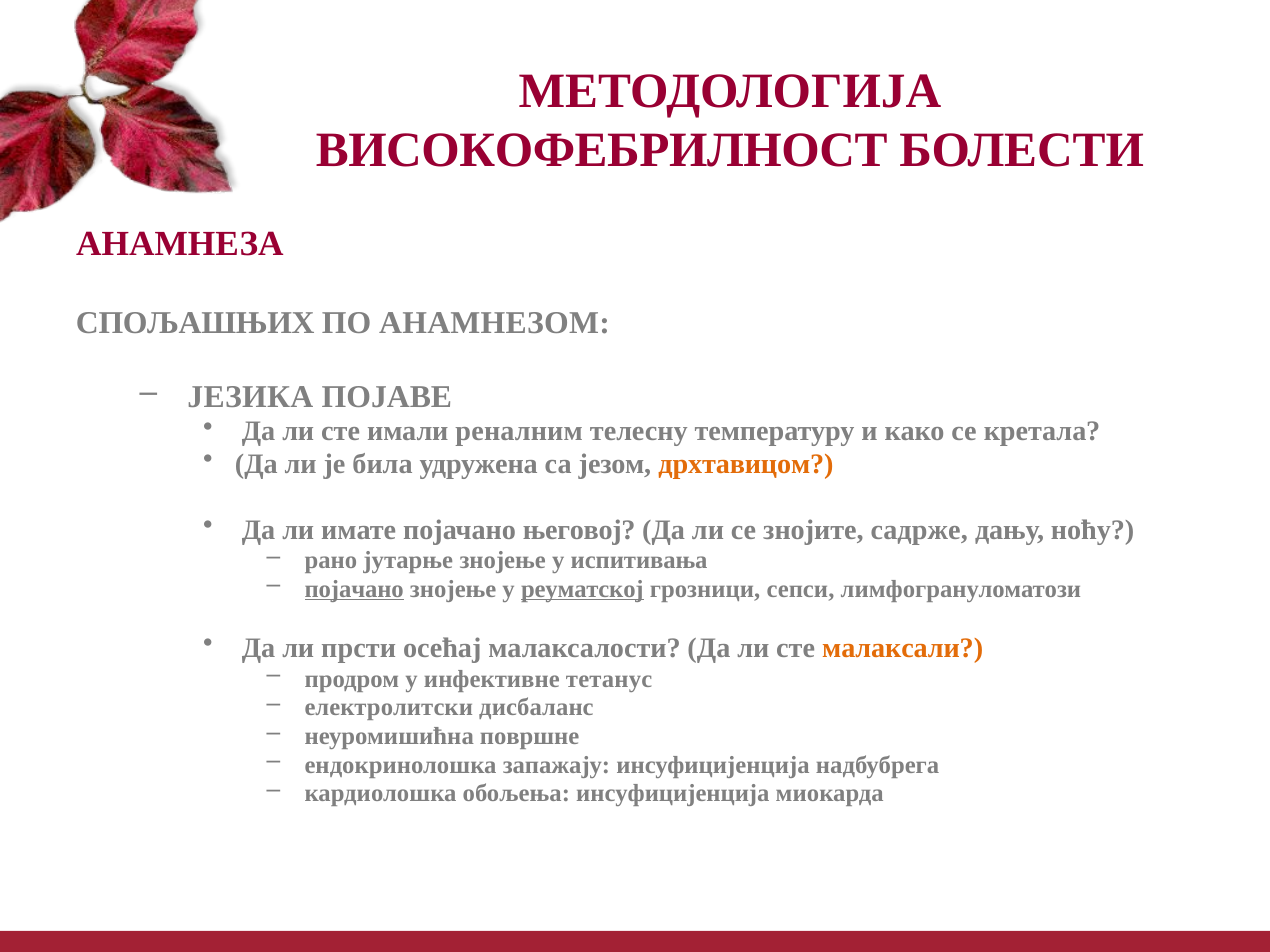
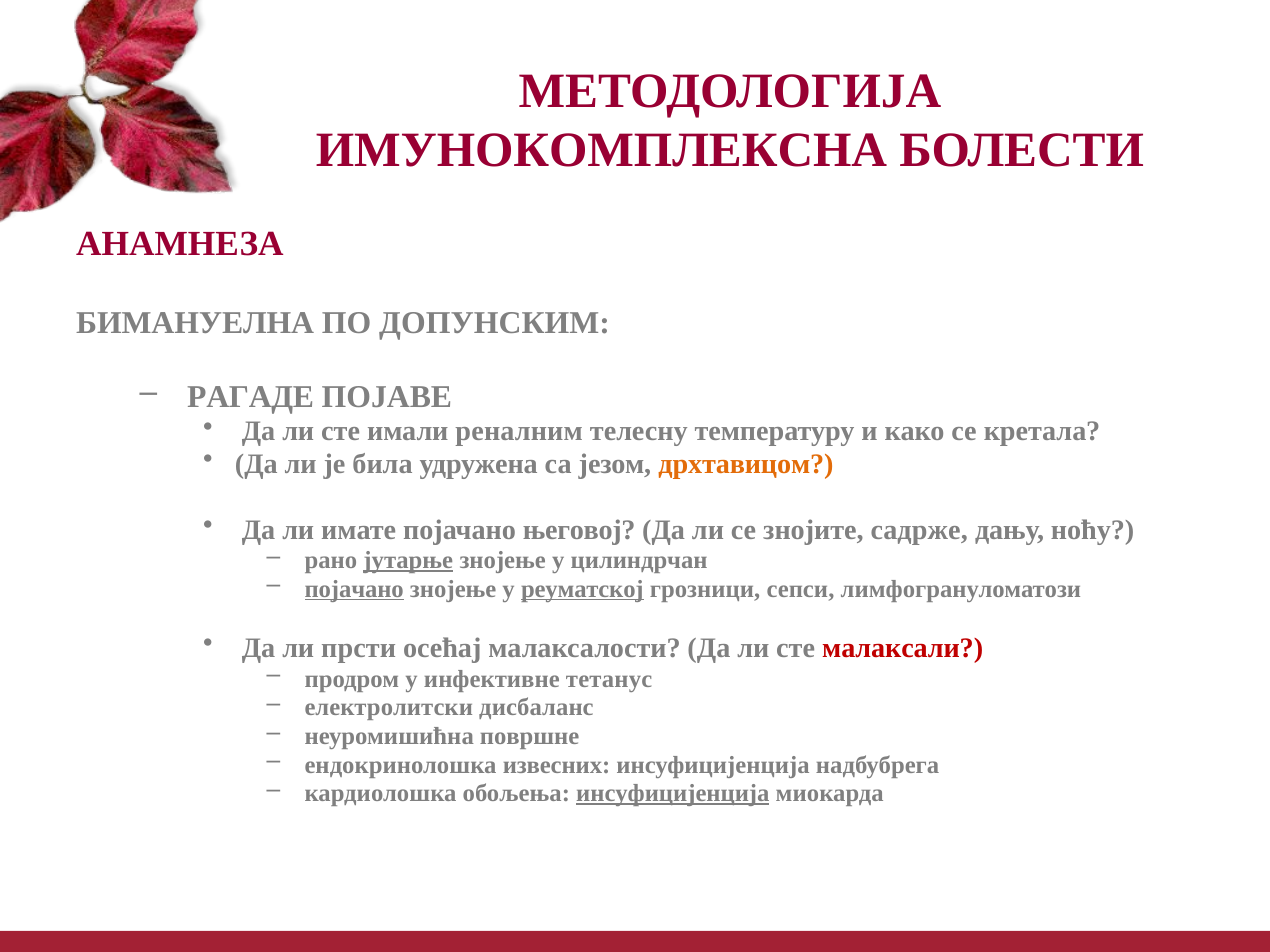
ВИСОКОФЕБРИЛНОСТ: ВИСОКОФЕБРИЛНОСТ -> ИМУНОКОМПЛЕКСНА (601, 151)
СПОЉАШЊИХ: СПОЉАШЊИХ -> БИМАНУЕЛНА (195, 324)
АНАМНЕЗОМ: АНАМНЕЗОМ -> ДОПУНСКИМ (495, 324)
ЈЕЗИКА: ЈЕЗИКА -> РАГАДЕ (251, 397)
јутарње underline: none -> present (408, 561)
испитивања: испитивања -> цилиндрчан (639, 561)
малаксали colour: orange -> red (903, 649)
запажају: запажају -> извесних (557, 765)
инсуфицијенција underline: none -> present (673, 794)
